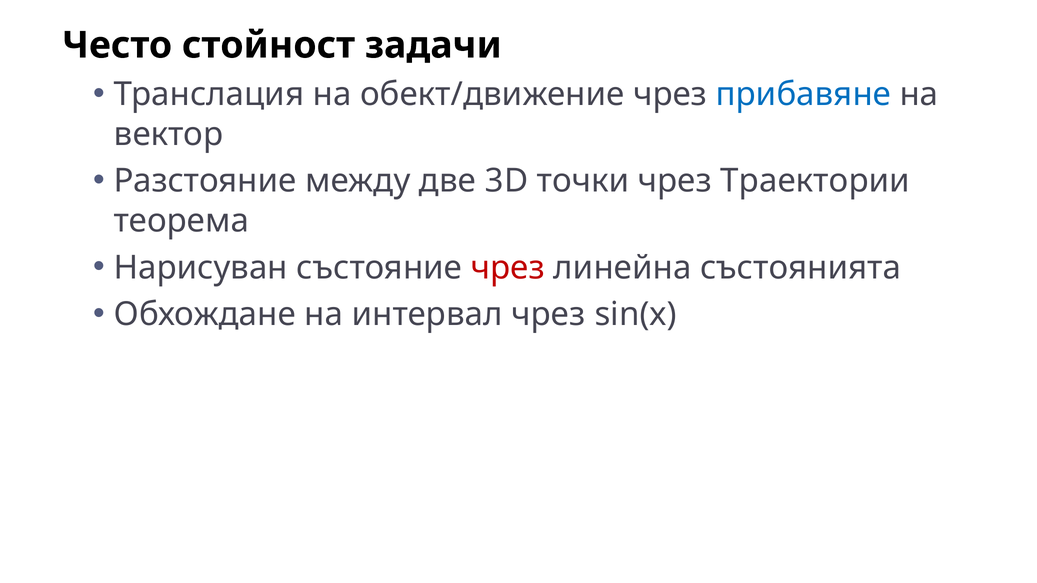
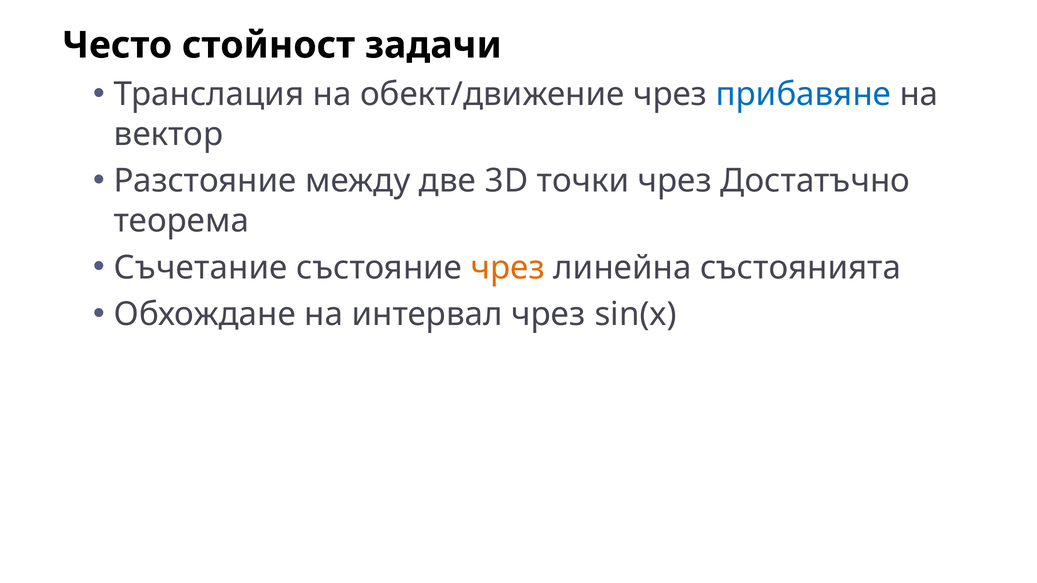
Траектории: Траектории -> Достатъчно (815, 181)
Нарисуван: Нарисуван -> Съчетание (201, 268)
чрез colour: red -> orange (508, 268)
